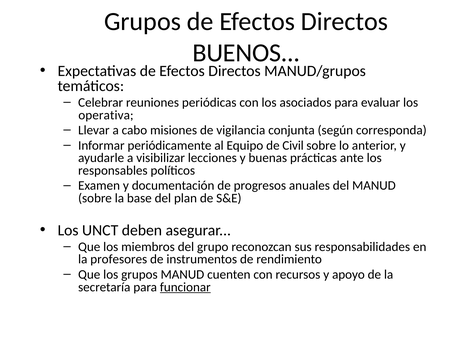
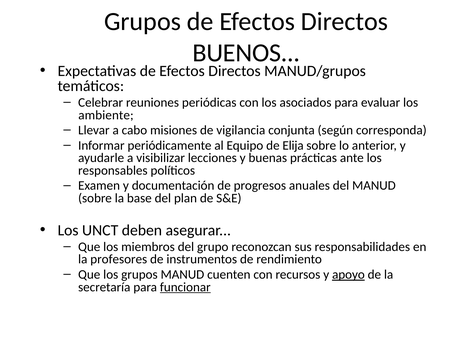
operativa: operativa -> ambiente (106, 115)
Civil: Civil -> Elija (293, 145)
apoyo underline: none -> present (348, 274)
